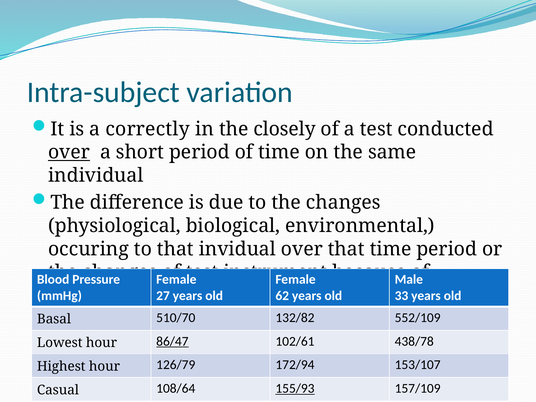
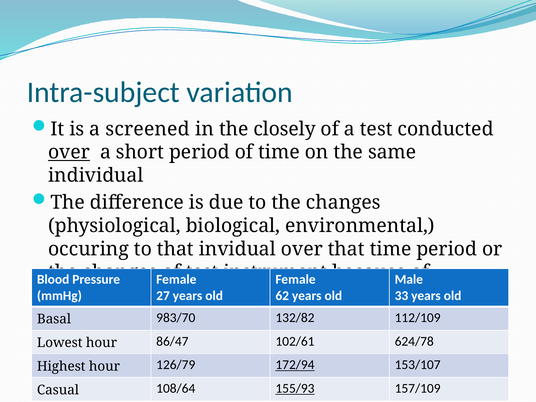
correctly: correctly -> screened (148, 129)
510/70: 510/70 -> 983/70 (176, 318)
552/109: 552/109 -> 112/109 (418, 318)
86/47 underline: present -> none (172, 341)
438/78: 438/78 -> 624/78 (414, 341)
172/94 underline: none -> present (295, 365)
